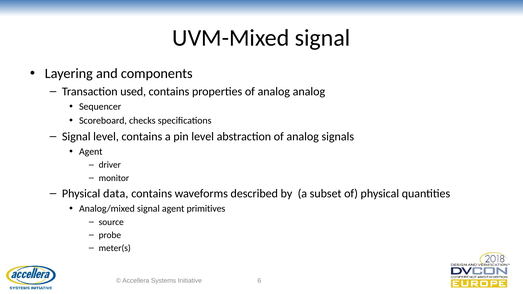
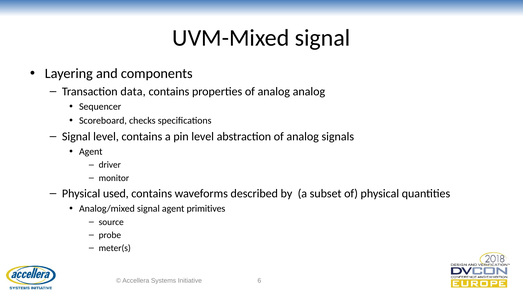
used: used -> data (133, 92)
data: data -> used (116, 194)
